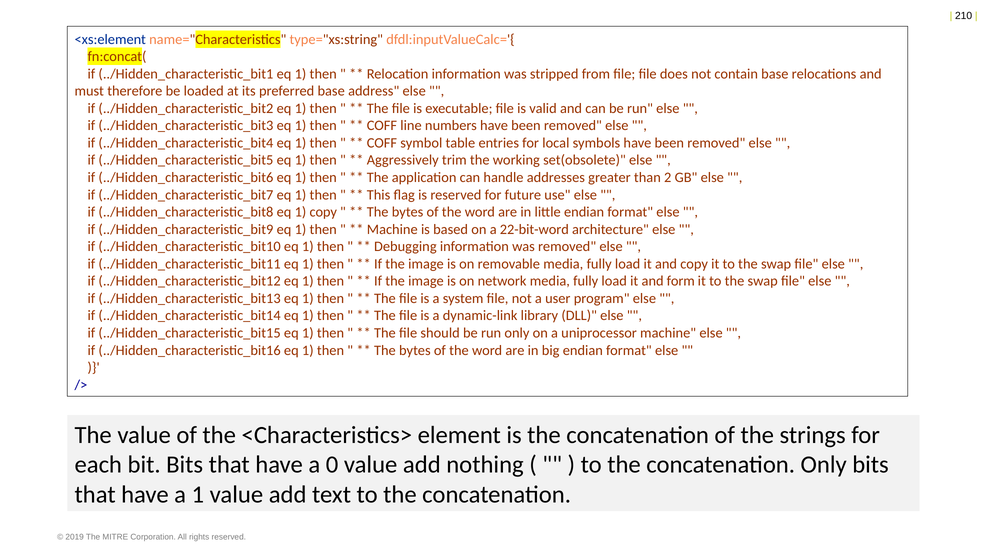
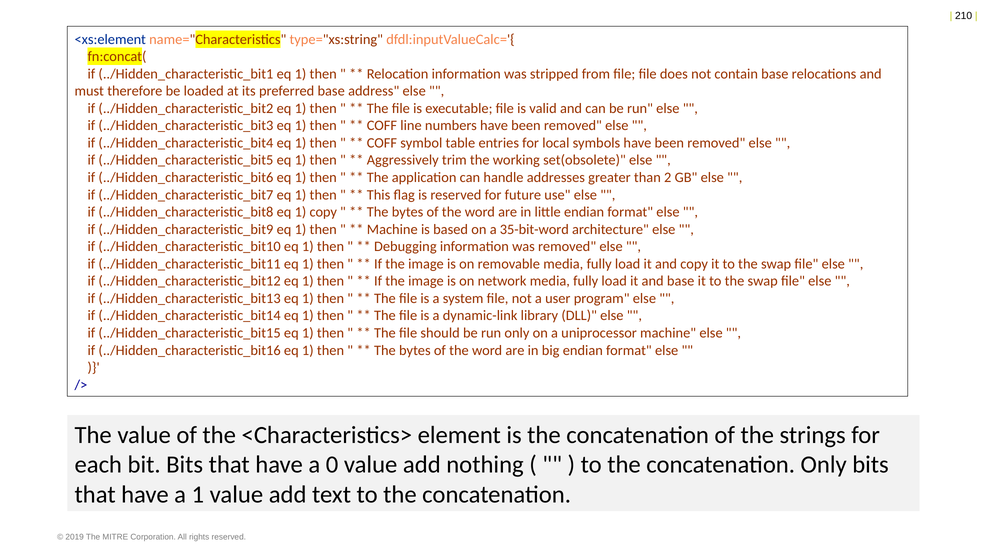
22-bit-word: 22-bit-word -> 35-bit-word (534, 229)
and form: form -> base (681, 281)
